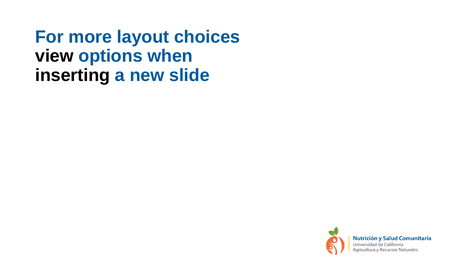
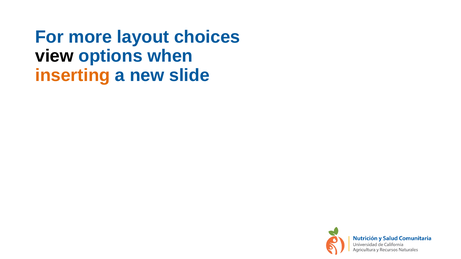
inserting colour: black -> orange (73, 75)
